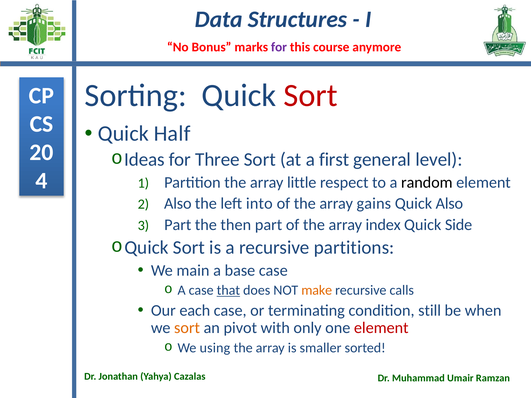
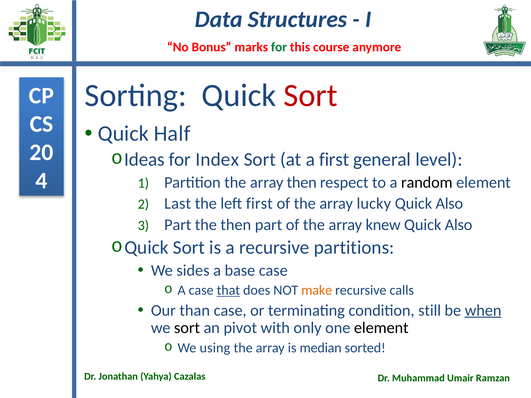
for colour: purple -> green (279, 47)
Three: Three -> Index (217, 160)
array little: little -> then (302, 183)
Also: Also -> Last (178, 204)
left into: into -> first (259, 204)
gains: gains -> lucky (374, 204)
index: index -> knew (383, 225)
Side: Side -> Also (459, 225)
main: main -> sides (193, 271)
each: each -> than (195, 311)
when underline: none -> present (483, 311)
sort colour: orange -> black (187, 328)
element colour: red -> black (381, 328)
smaller: smaller -> median (321, 348)
